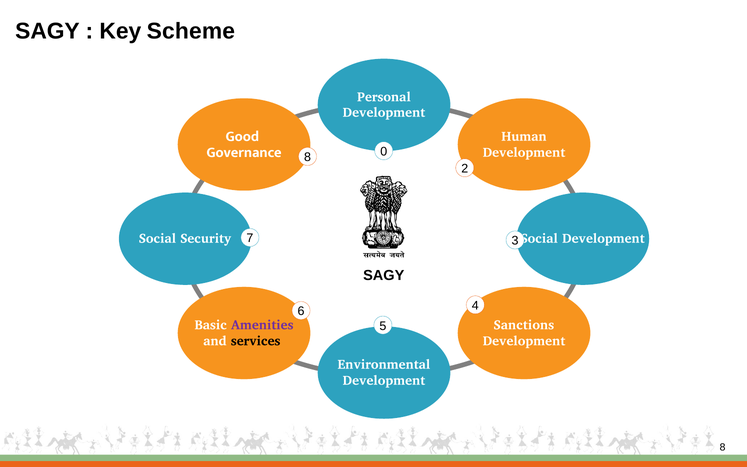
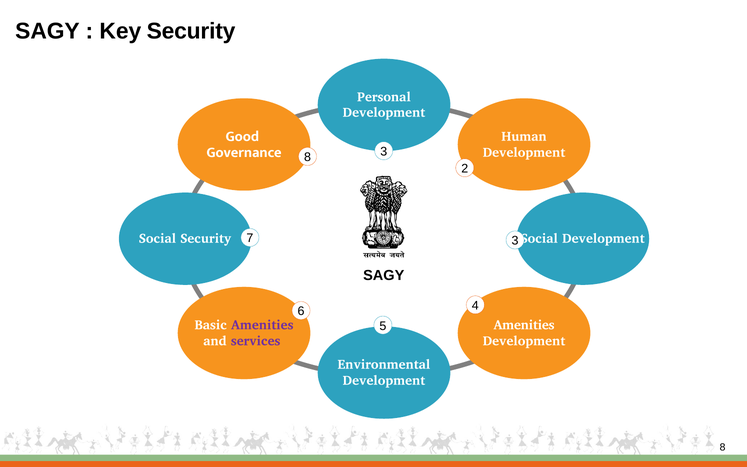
Key Scheme: Scheme -> Security (191, 31)
Governance 0: 0 -> 3 (384, 152)
Sanctions: Sanctions -> Amenities (524, 325)
services colour: black -> purple (256, 341)
